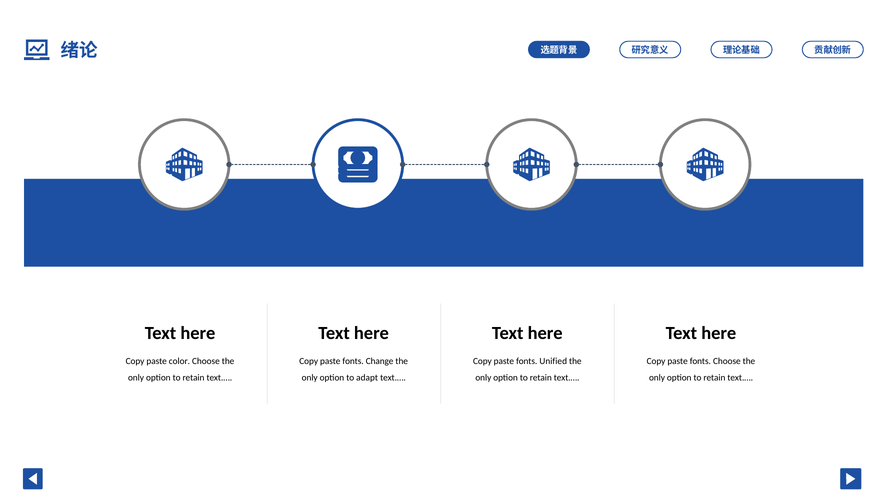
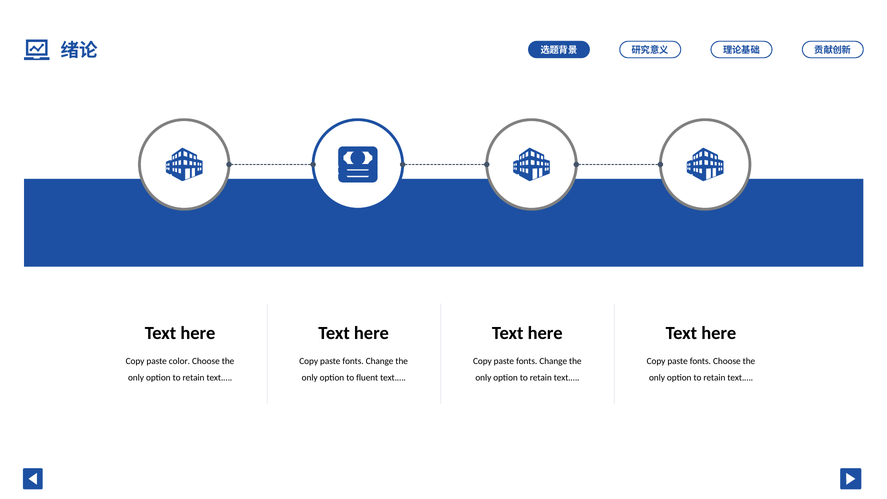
Unified: Unified -> Change (553, 361)
adapt: adapt -> fluent (367, 378)
